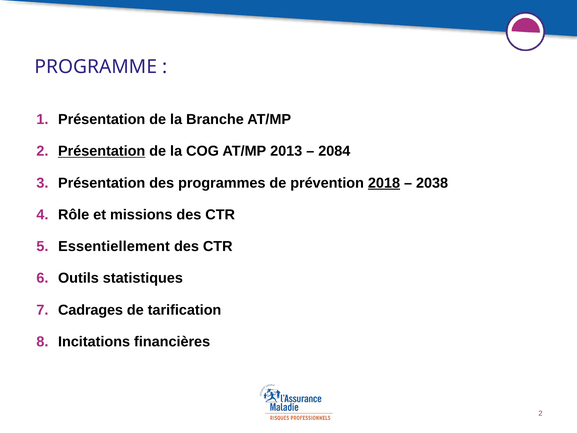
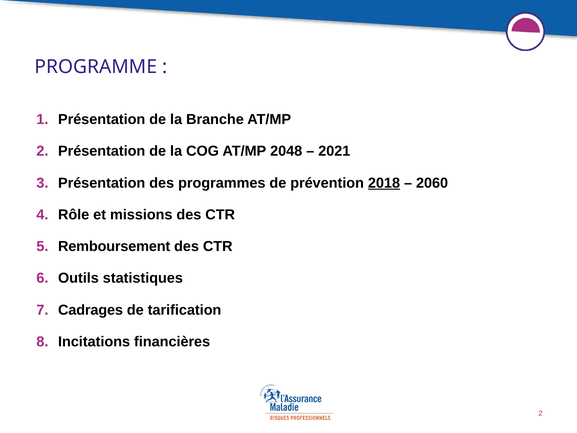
Présentation underline: present -> none (102, 151)
2013: 2013 -> 2048 (286, 151)
2084: 2084 -> 2021 (334, 151)
2038: 2038 -> 2060 (432, 183)
Essentiellement: Essentiellement -> Remboursement (114, 246)
